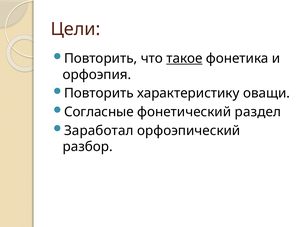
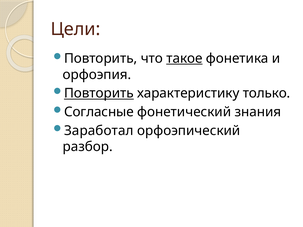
Повторить underline: none -> present (99, 93)
оващи: оващи -> только (267, 93)
раздел: раздел -> знания (258, 112)
